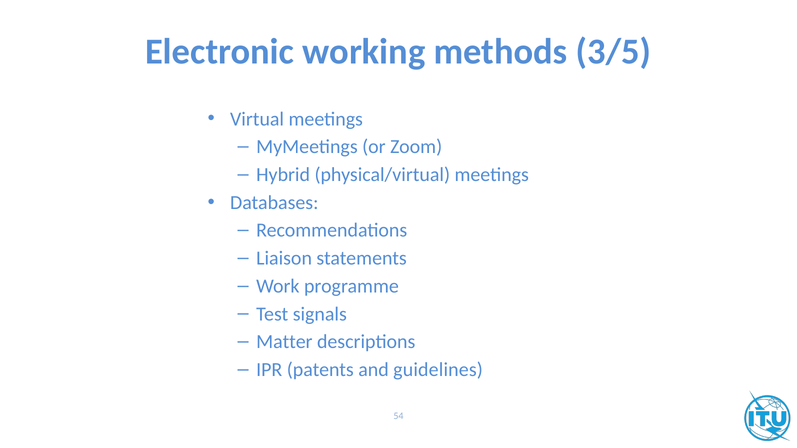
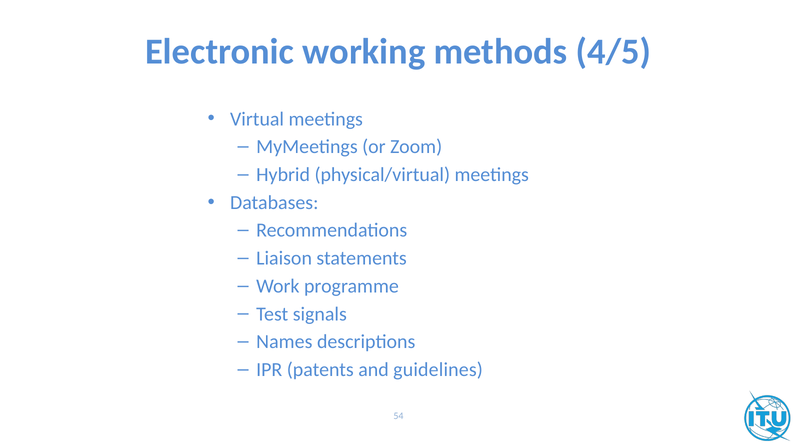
3/5: 3/5 -> 4/5 (613, 52)
Matter: Matter -> Names (284, 342)
